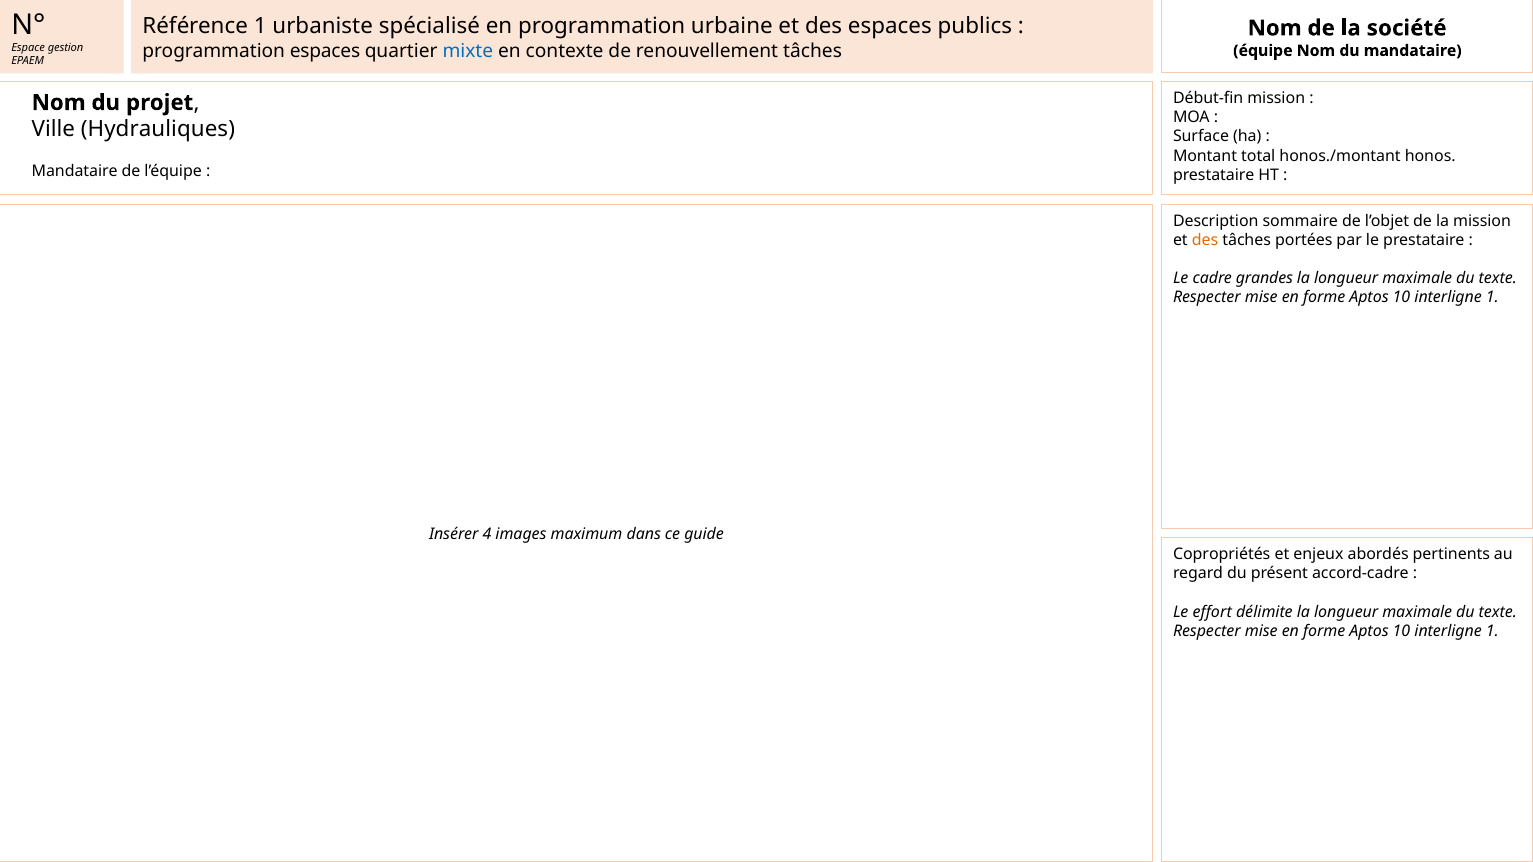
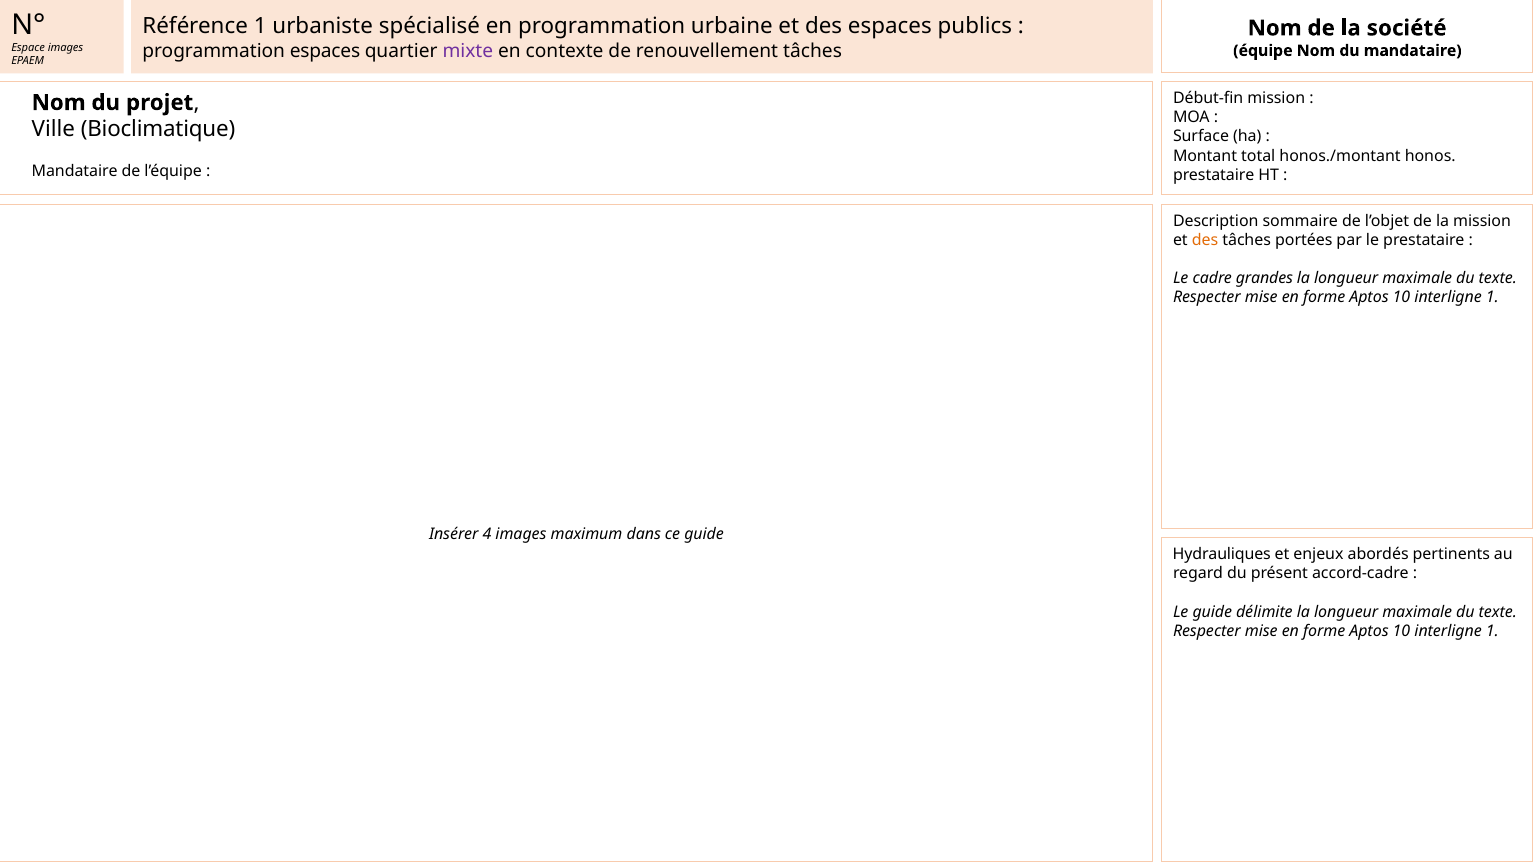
Espace gestion: gestion -> images (66, 48)
mixte colour: blue -> purple (468, 51)
Hydrauliques: Hydrauliques -> Bioclimatique (158, 130)
Copropriétés: Copropriétés -> Hydrauliques (1222, 555)
Le effort: effort -> guide (1212, 612)
